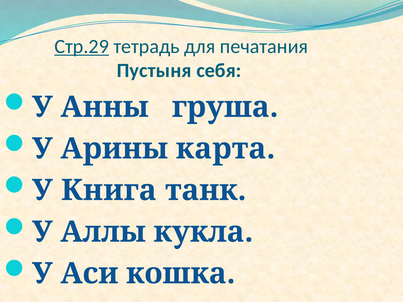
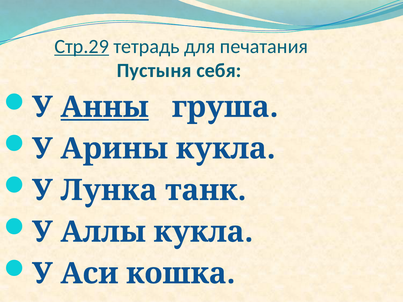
Анны underline: none -> present (105, 107)
Арины карта: карта -> кукла (226, 149)
Книга: Книга -> Лунка (109, 190)
